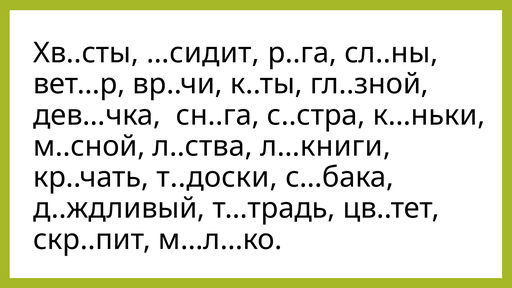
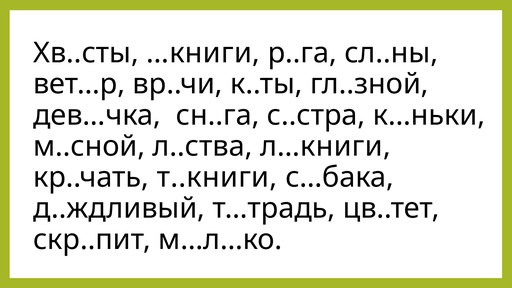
…сидит: …сидит -> …книги (203, 53)
т..доски: т..доски -> т..книги (217, 177)
